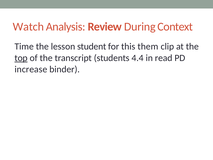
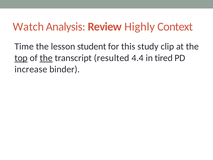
During: During -> Highly (140, 27)
them: them -> study (148, 46)
the underline: none -> present (46, 58)
students: students -> resulted (112, 58)
read: read -> tired (164, 58)
